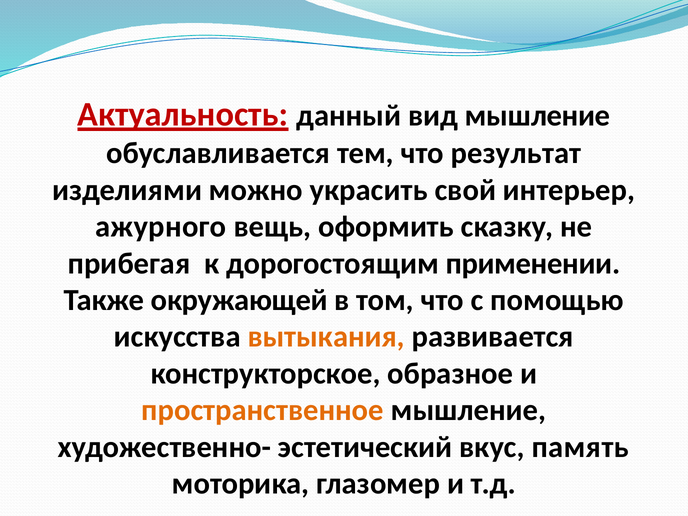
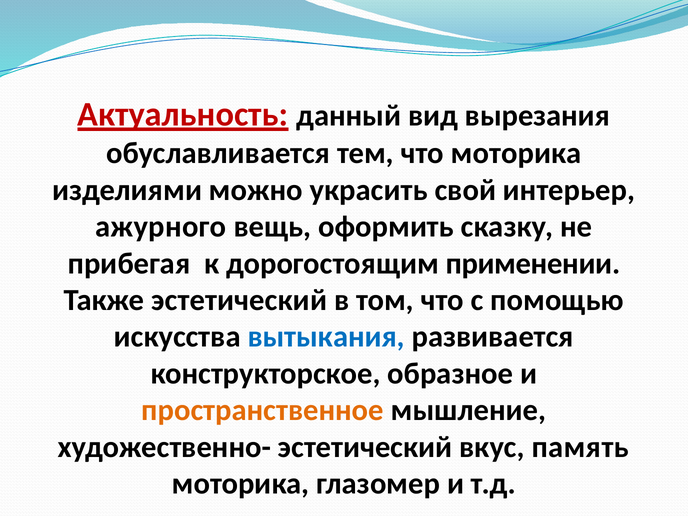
вид мышление: мышление -> вырезания (538, 116)
что результат: результат -> моторика (516, 153)
Также окружающей: окружающей -> эстетический (239, 300)
вытыкания colour: orange -> blue (326, 337)
